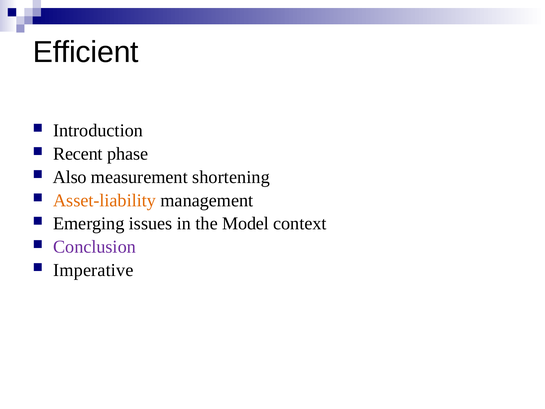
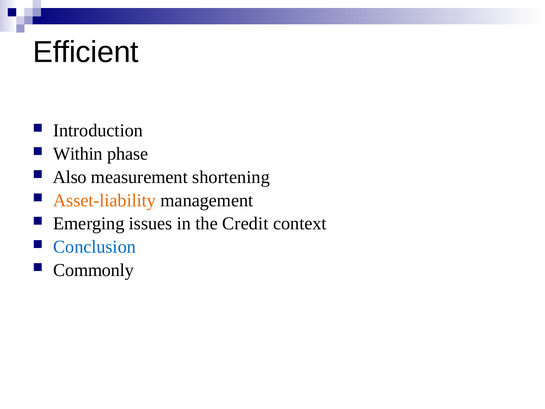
Recent: Recent -> Within (78, 154)
Model: Model -> Credit (245, 223)
Conclusion colour: purple -> blue (95, 247)
Imperative: Imperative -> Commonly (94, 270)
